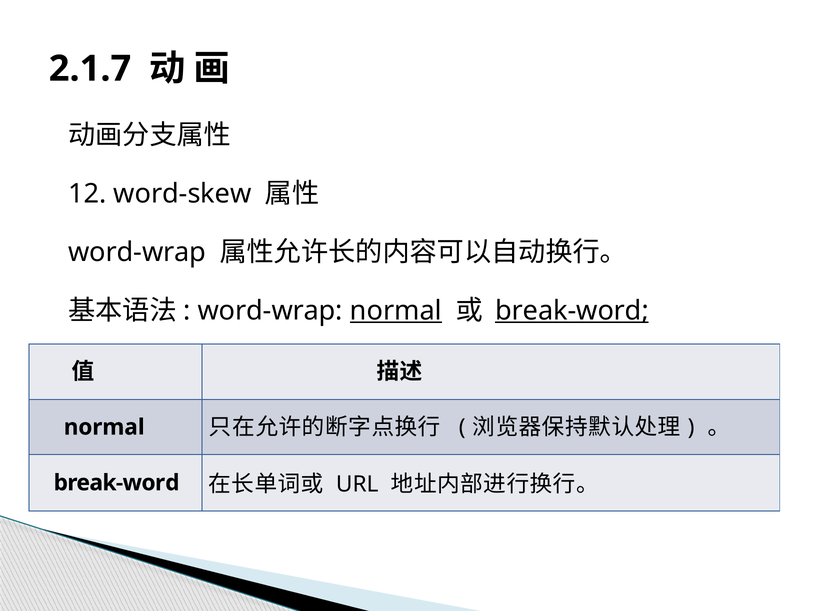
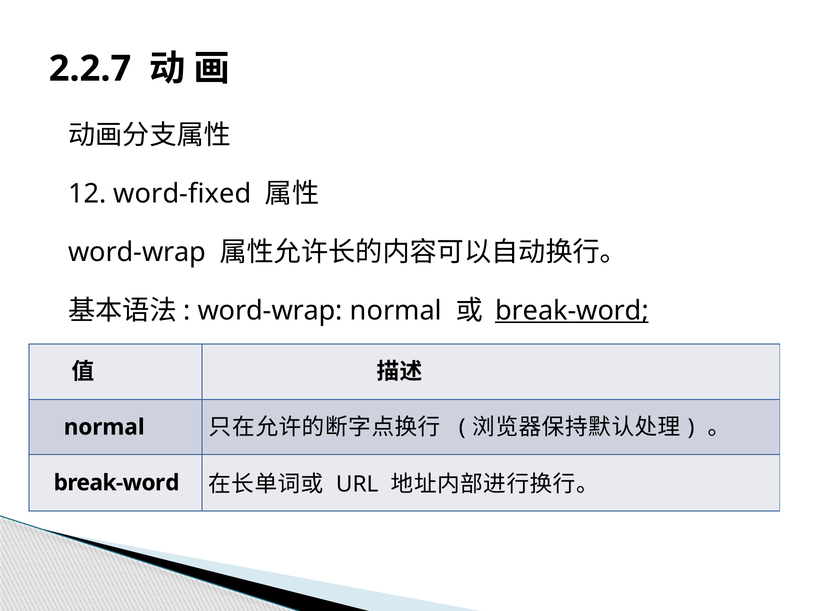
2.1.7: 2.1.7 -> 2.2.7 (90, 69)
word-skew: word-skew -> word-fixed (182, 194)
normal underline: present -> none (396, 311)
